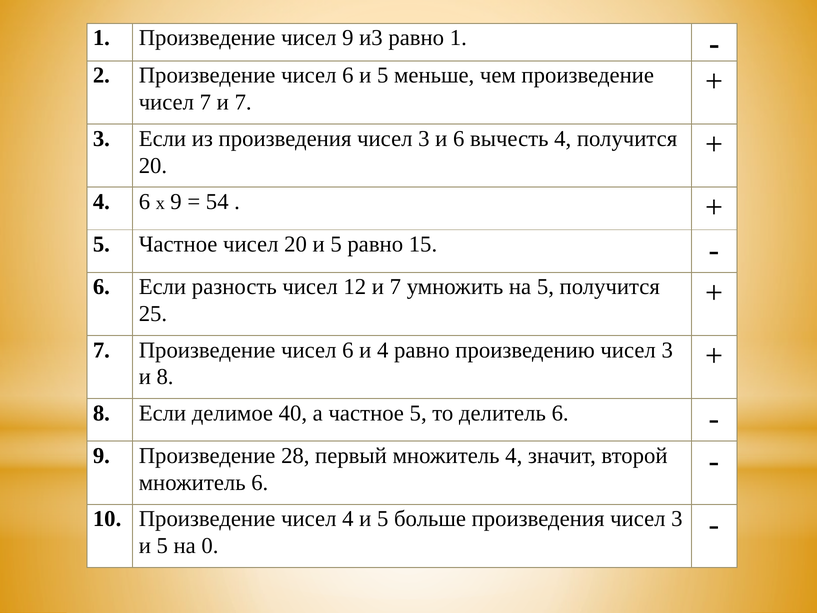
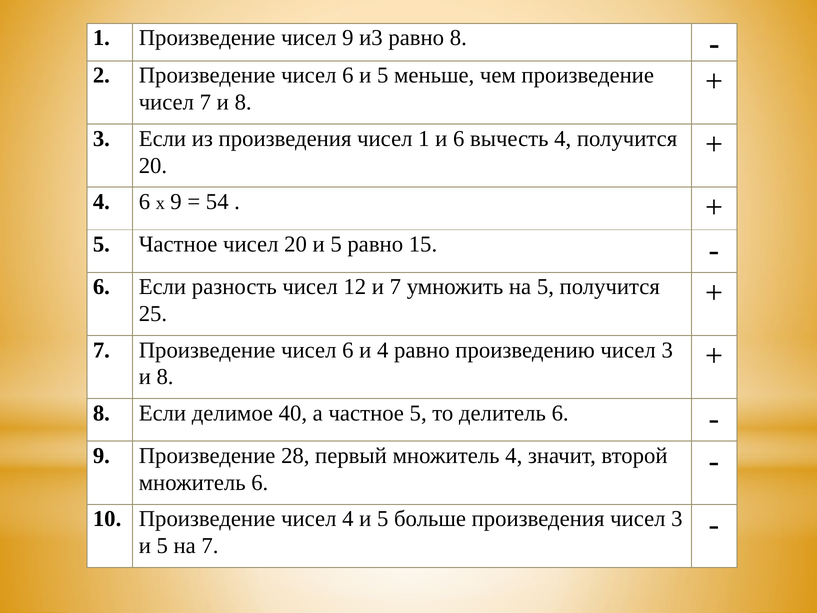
равно 1: 1 -> 8 (458, 38)
7 и 7: 7 -> 8 (243, 102)
из произведения чисел 3: 3 -> 1 (424, 139)
на 0: 0 -> 7 (210, 546)
